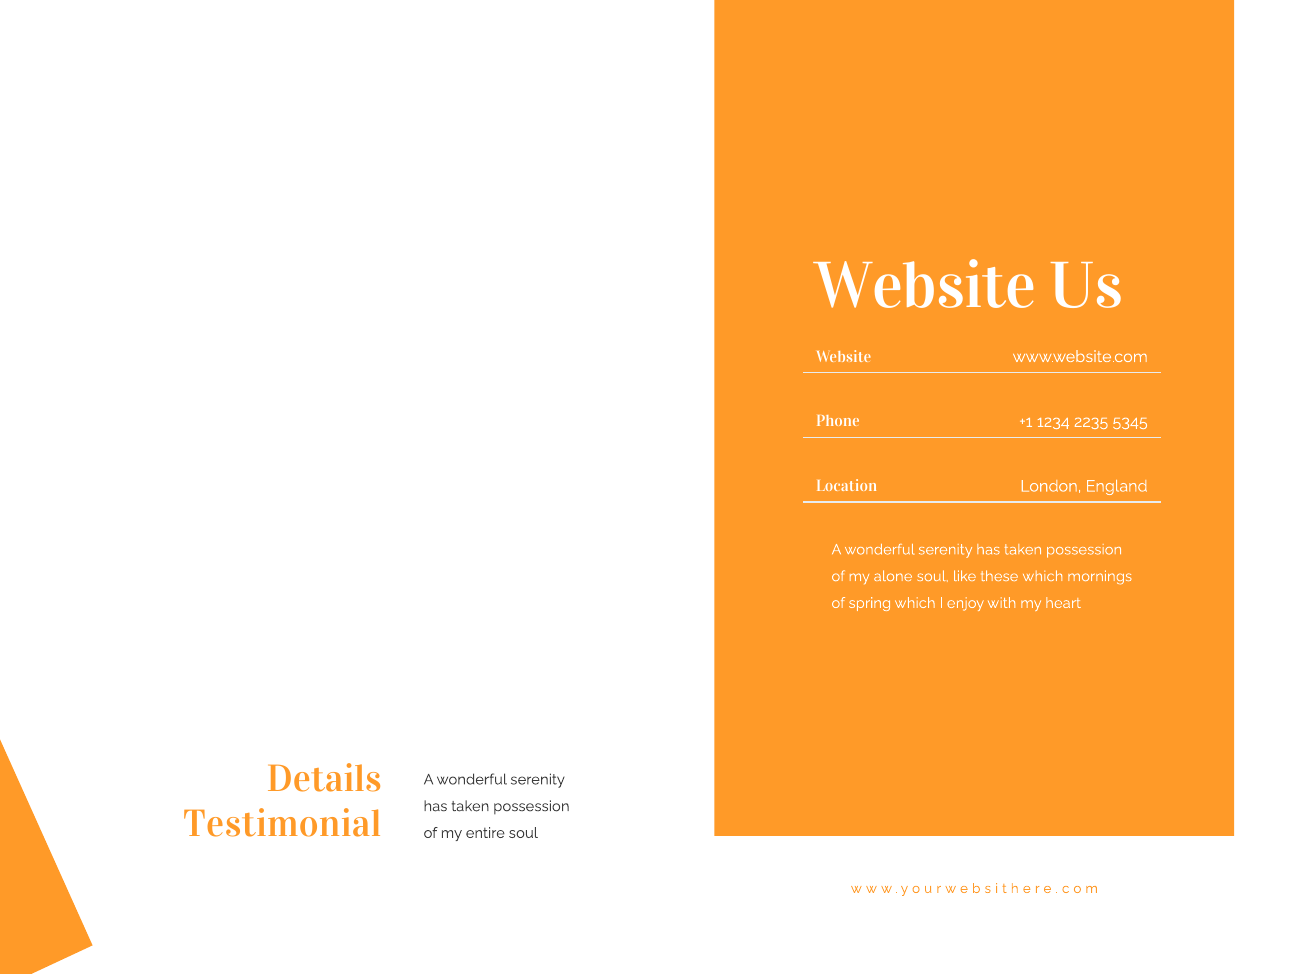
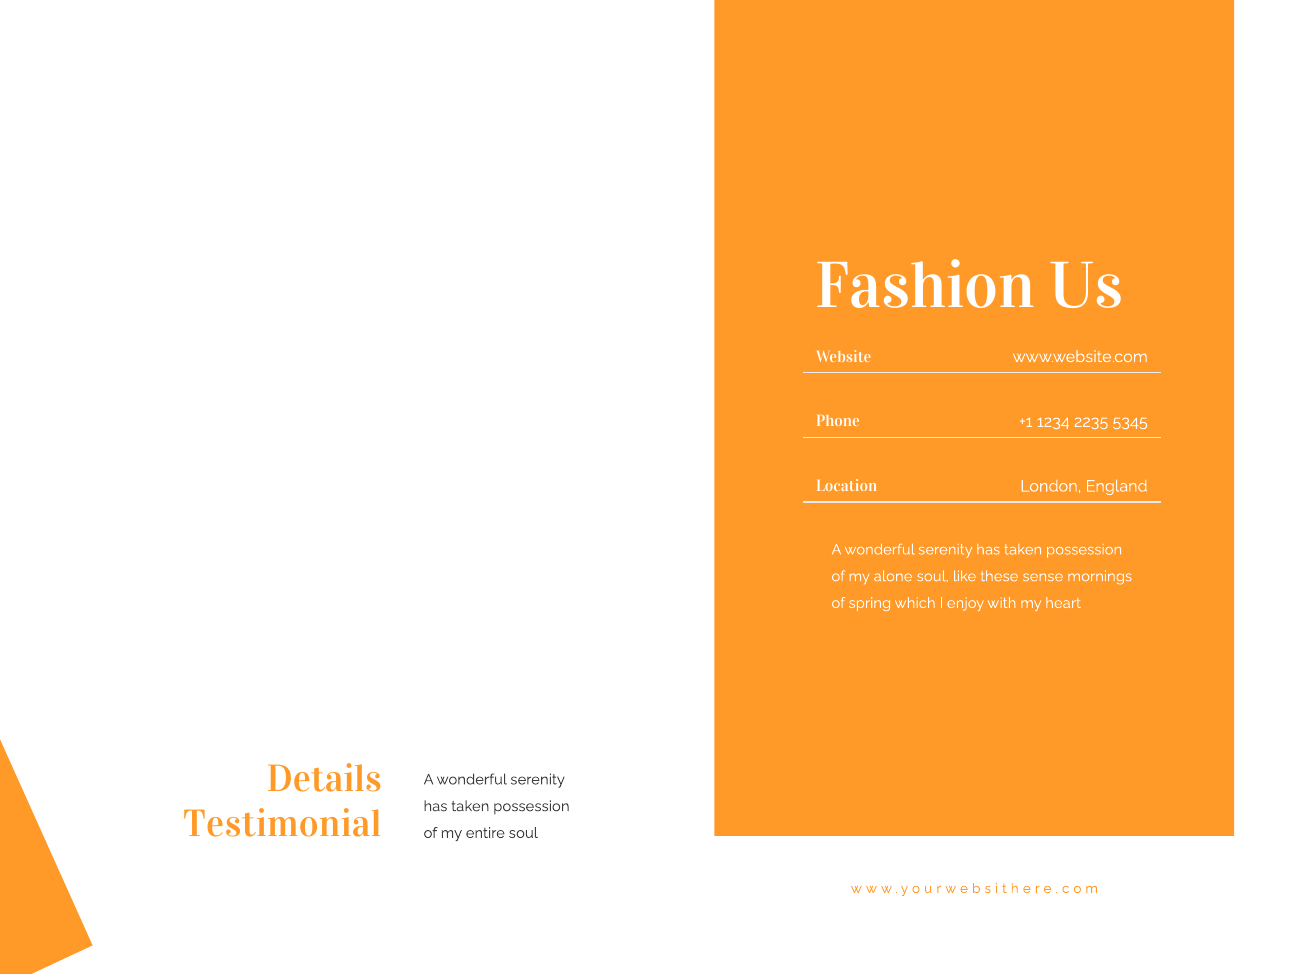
Website: Website -> Fashion (925, 286)
these which: which -> sense (1043, 577)
